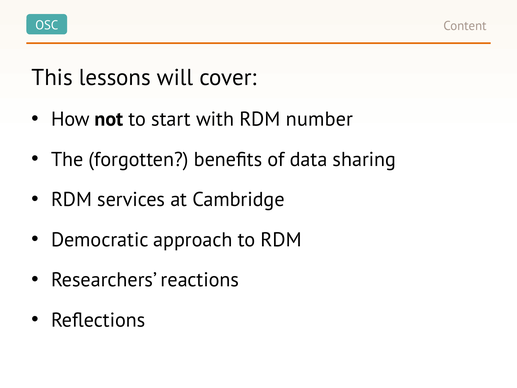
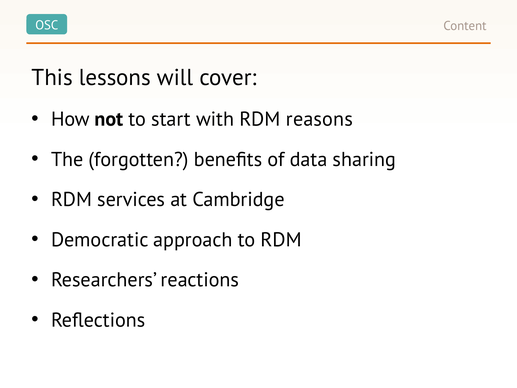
number: number -> reasons (319, 119)
